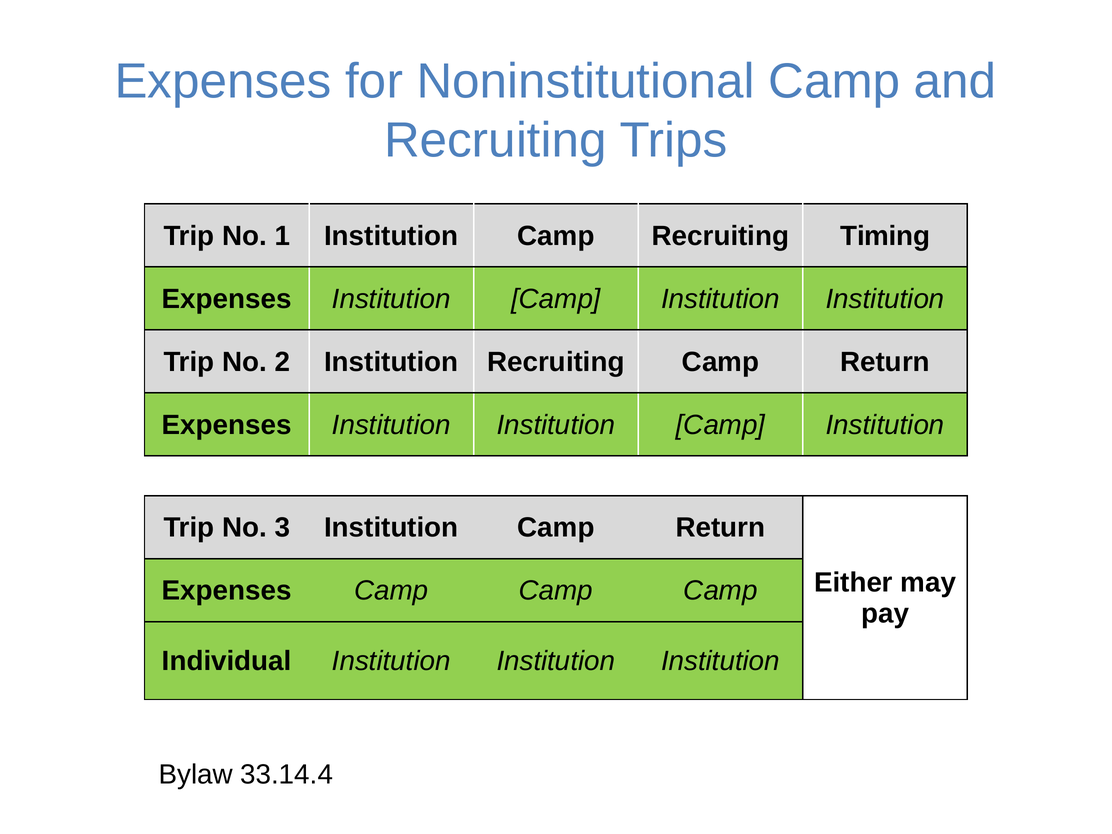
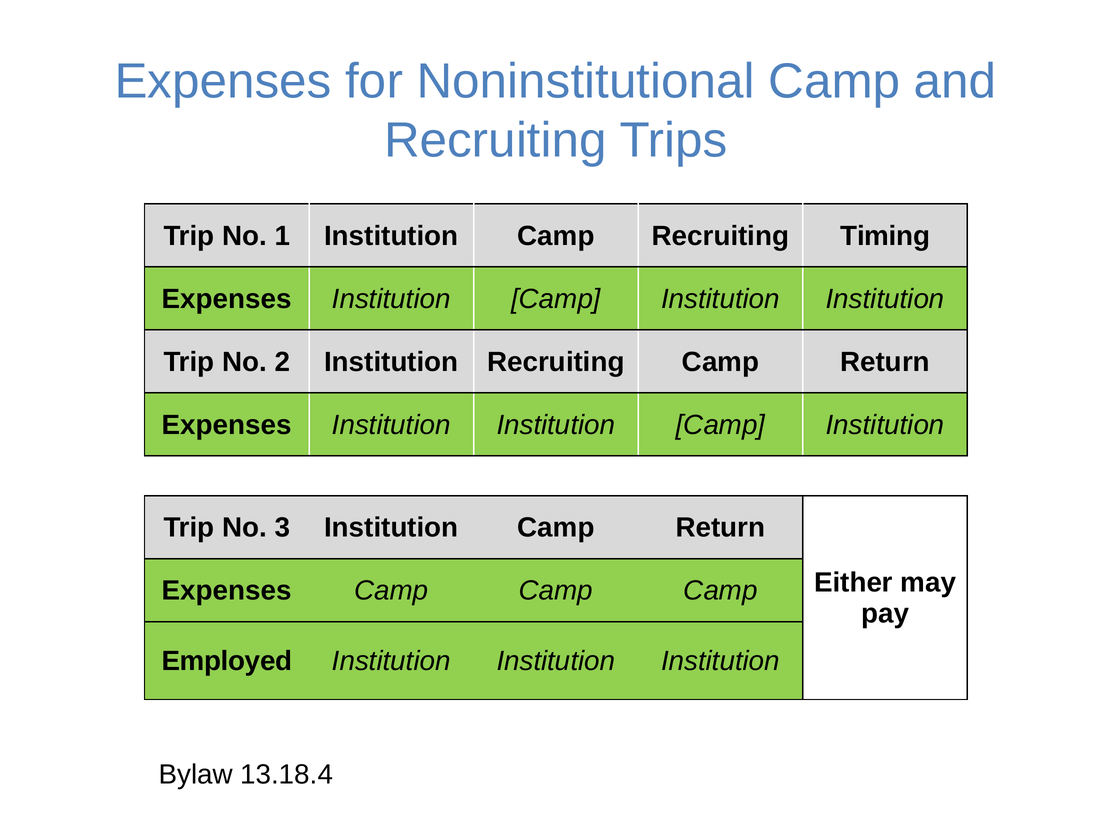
Individual: Individual -> Employed (227, 661)
33.14.4: 33.14.4 -> 13.18.4 (287, 775)
